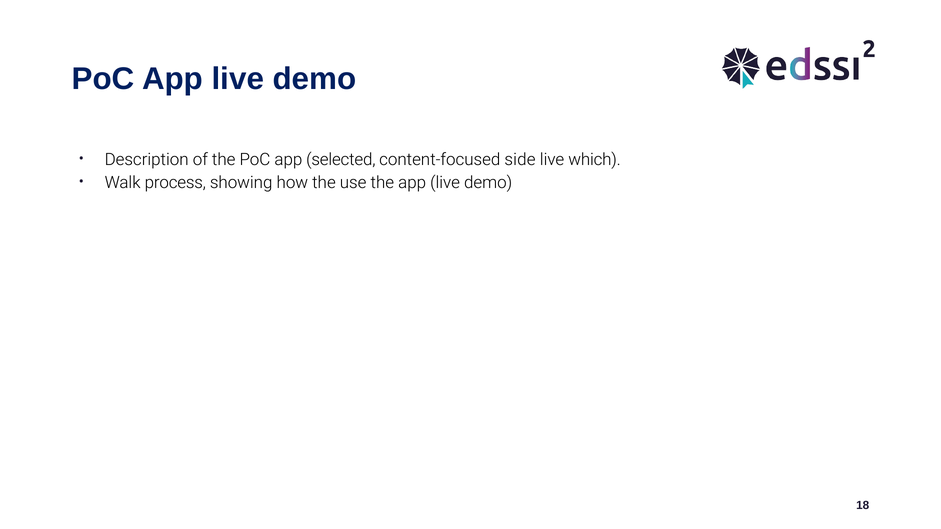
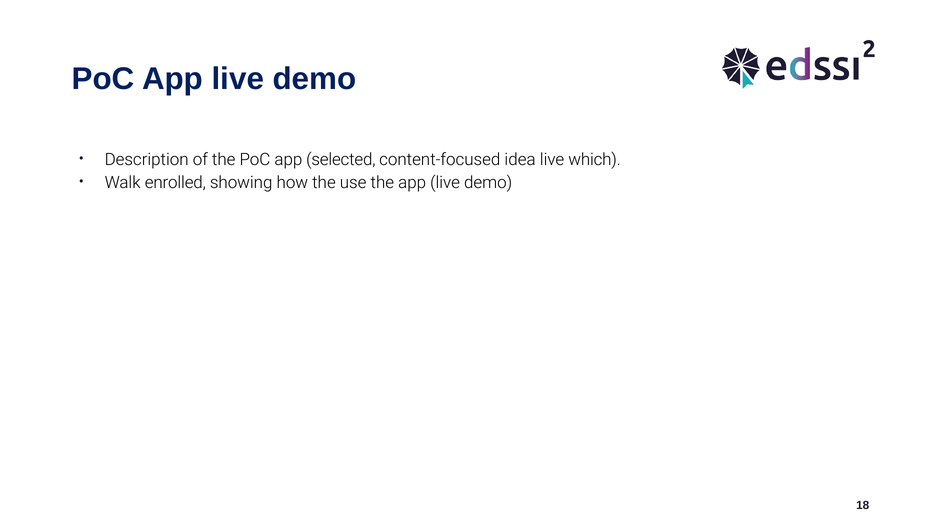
side: side -> idea (520, 160)
process: process -> enrolled (175, 183)
